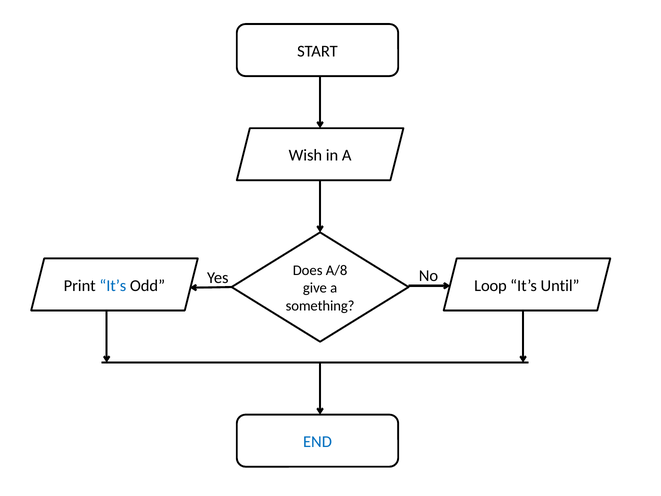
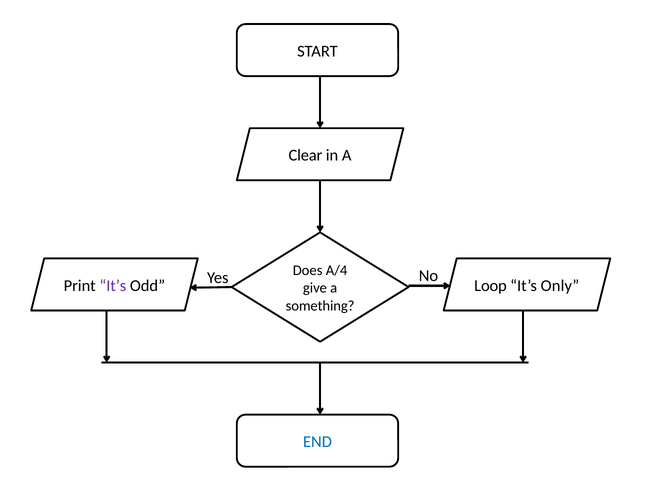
Wish: Wish -> Clear (305, 155)
A/8: A/8 -> A/4 (337, 270)
It’s colour: blue -> purple (113, 285)
Until: Until -> Only (560, 285)
